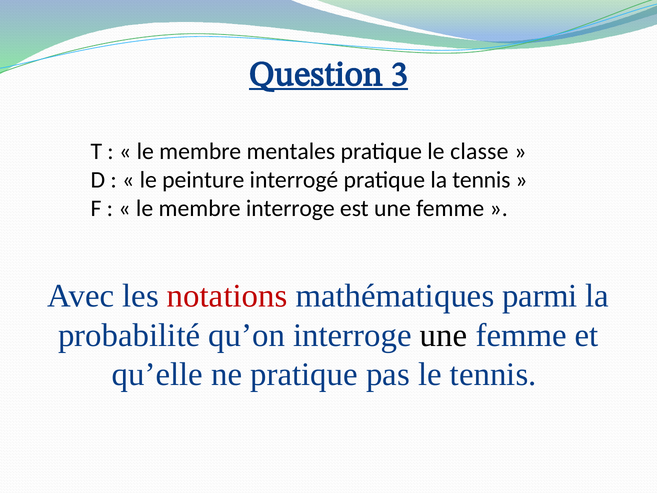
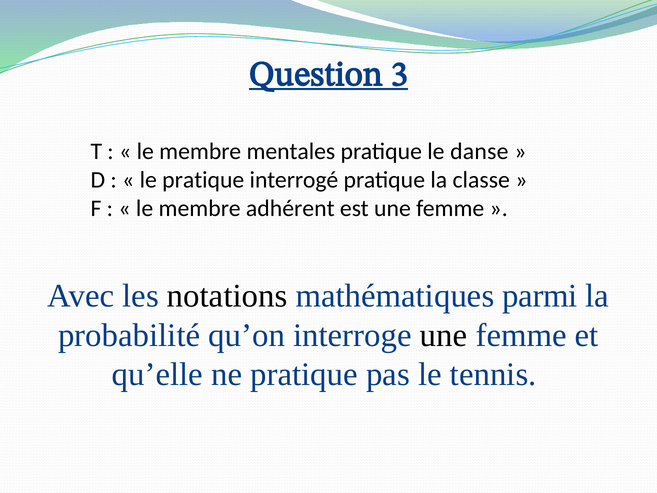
classe: classe -> danse (479, 152)
le peinture: peinture -> pratique (203, 180)
la tennis: tennis -> classe (481, 180)
membre interroge: interroge -> adhérent (290, 208)
notations colour: red -> black (227, 296)
